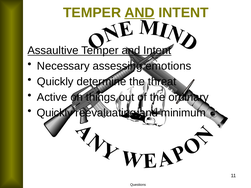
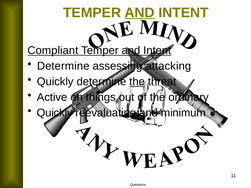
Assaultive: Assaultive -> Compliant (53, 51)
Necessary: Necessary -> Determine (63, 66)
emotions: emotions -> attacking (168, 66)
the underline: none -> present (137, 82)
